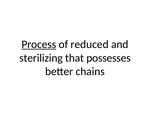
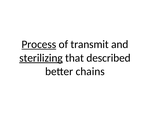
reduced: reduced -> transmit (90, 44)
sterilizing underline: none -> present (41, 58)
possesses: possesses -> described (109, 58)
